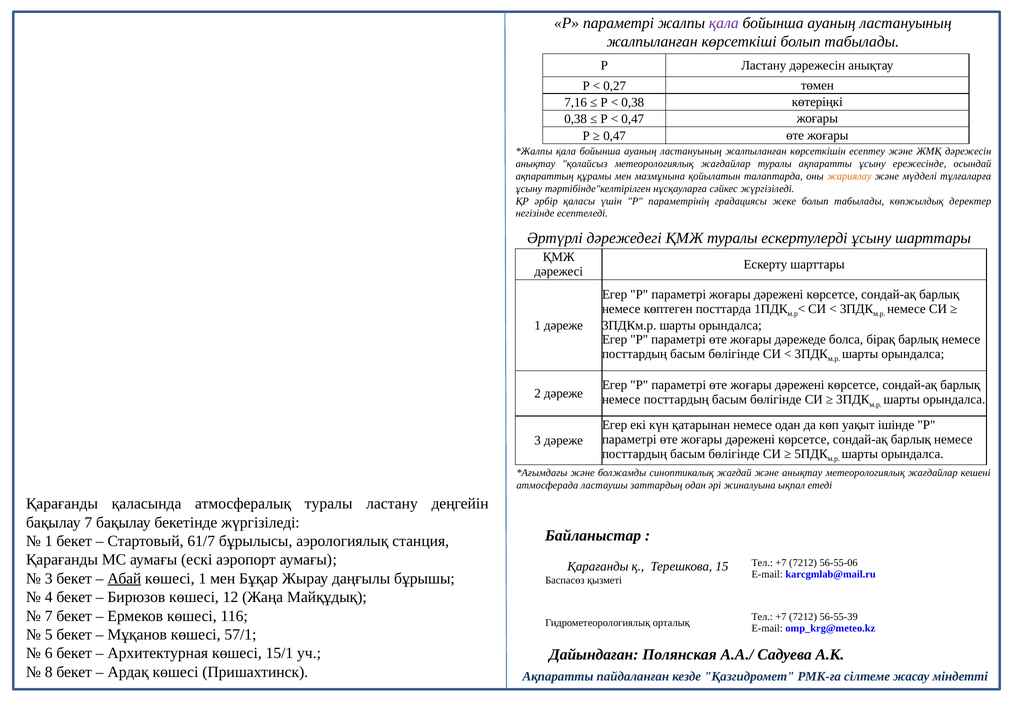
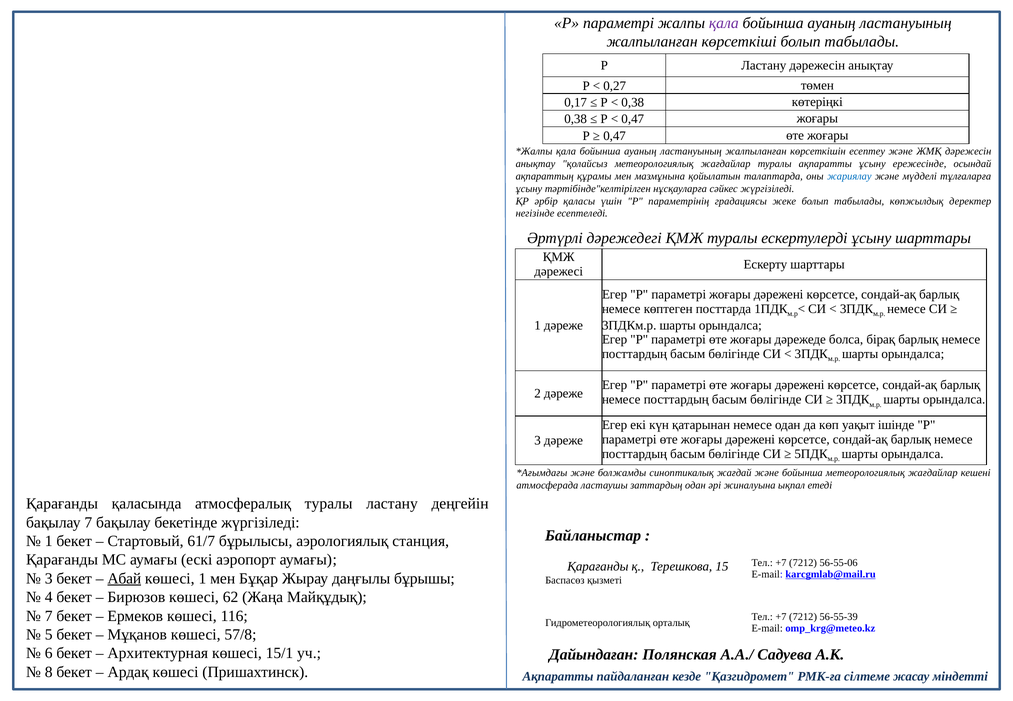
7,16: 7,16 -> 0,17 (576, 103)
жариялау colour: orange -> blue (849, 176)
және анықтау: анықтау -> бойынша (802, 473)
karcgmlab@mail.ru underline: none -> present (831, 575)
12: 12 -> 62 (231, 597)
57/1: 57/1 -> 57/8 (240, 635)
